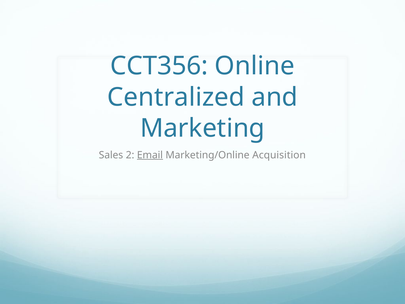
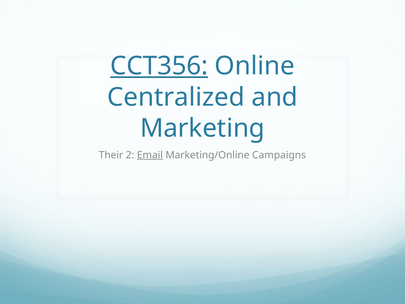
CCT356 underline: none -> present (159, 66)
Sales: Sales -> Their (111, 155)
Acquisition: Acquisition -> Campaigns (279, 155)
